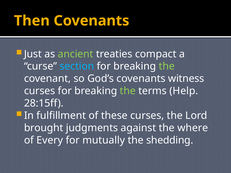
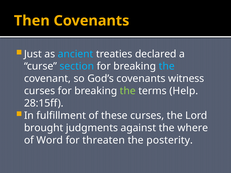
ancient colour: light green -> light blue (76, 54)
compact: compact -> declared (156, 54)
the colour: light green -> light blue (167, 66)
Every: Every -> Word (50, 140)
mutually: mutually -> threaten (104, 140)
shedding: shedding -> posterity (170, 140)
